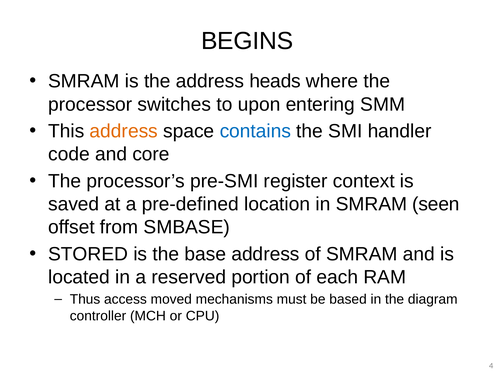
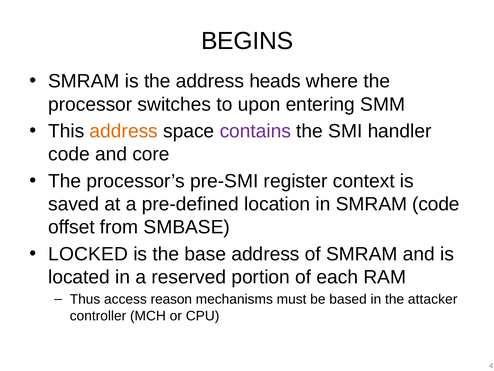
contains colour: blue -> purple (255, 131)
SMRAM seen: seen -> code (436, 204)
STORED: STORED -> LOCKED (88, 254)
moved: moved -> reason (171, 299)
diagram: diagram -> attacker (433, 299)
